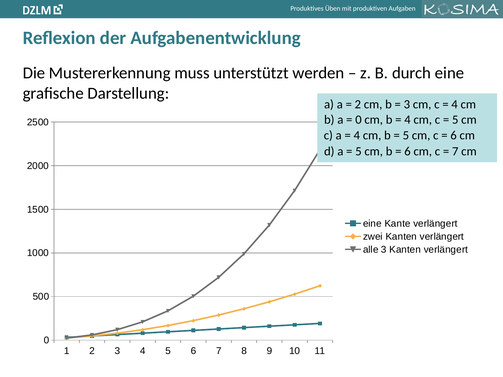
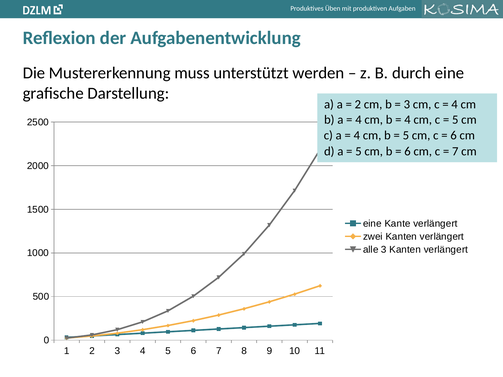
0: 0 -> 4 (358, 120)
